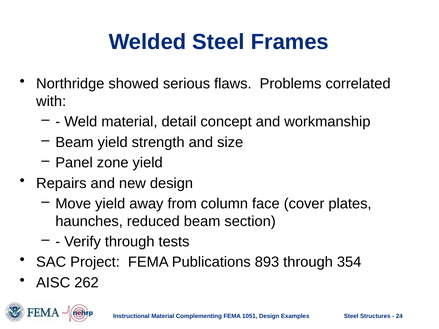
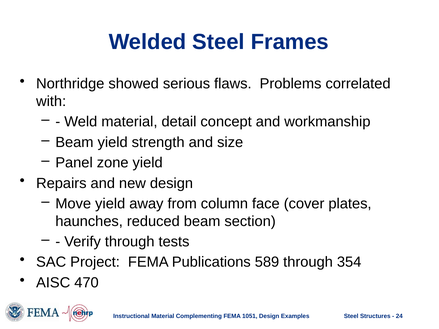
893: 893 -> 589 (267, 262)
262: 262 -> 470 (87, 283)
